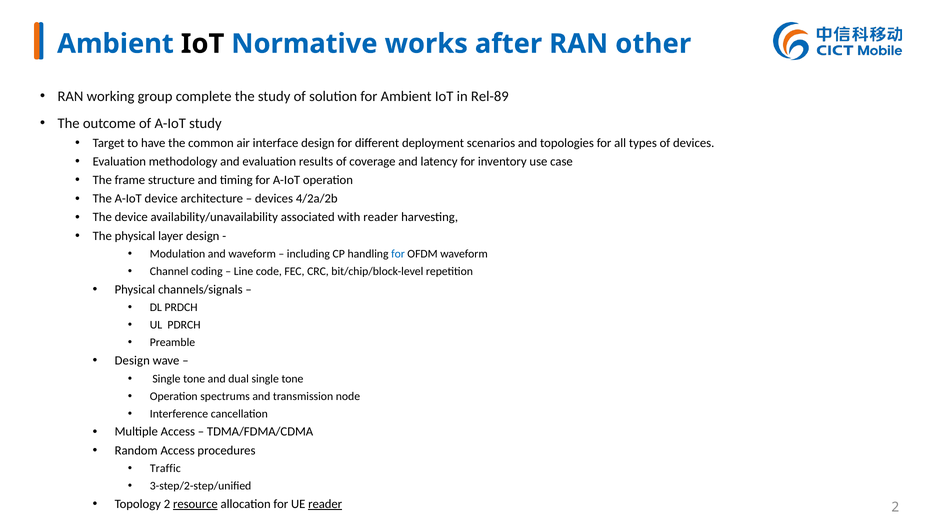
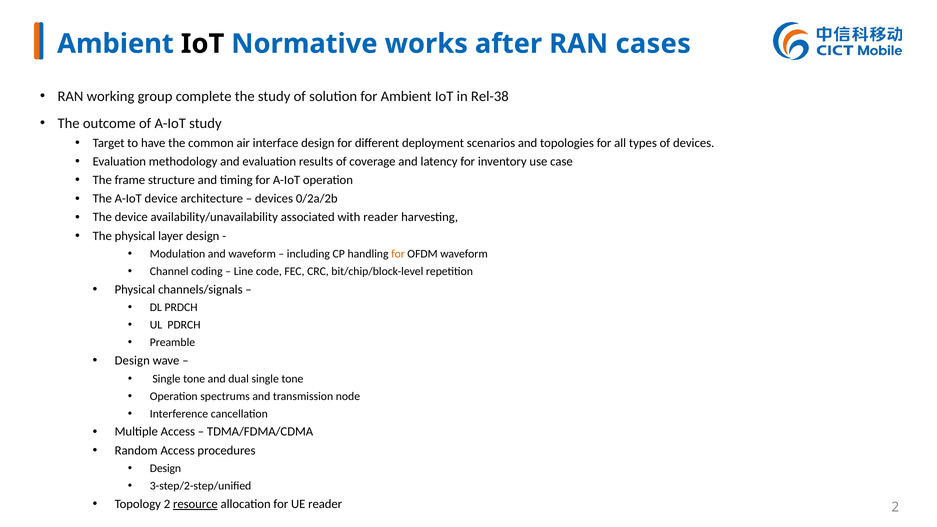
other: other -> cases (653, 44)
Rel-89: Rel-89 -> Rel-38 (490, 97)
4/2a/2b: 4/2a/2b -> 0/2a/2b (317, 199)
for colour: blue -> orange (398, 254)
Traffic: Traffic -> Design (165, 468)
reader underline: present -> none (325, 504)
